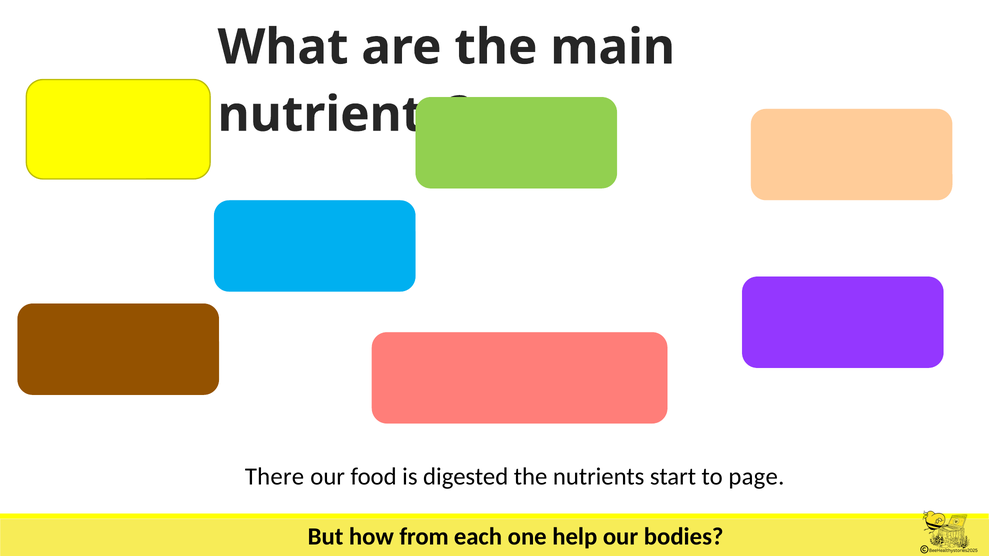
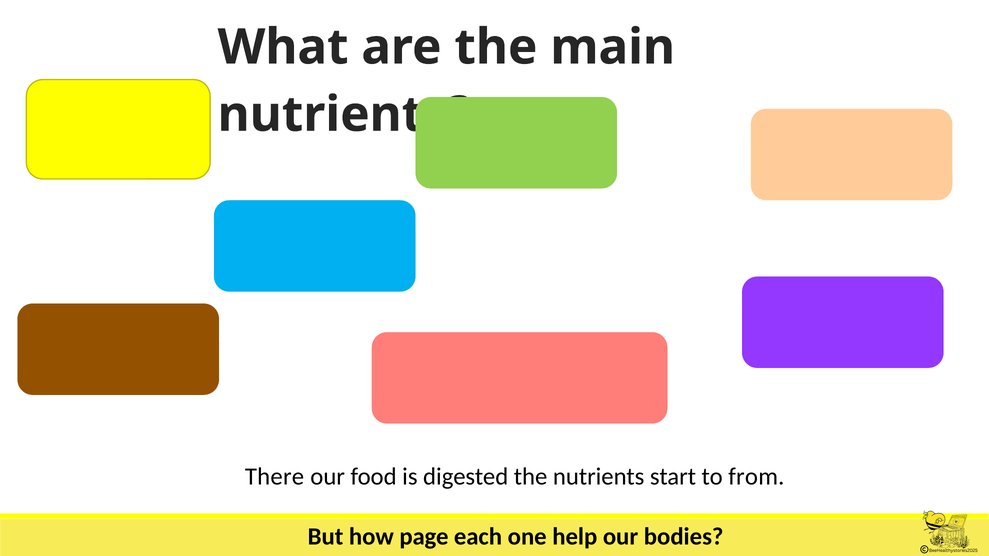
page: page -> from (756, 477)
from: from -> page (424, 537)
